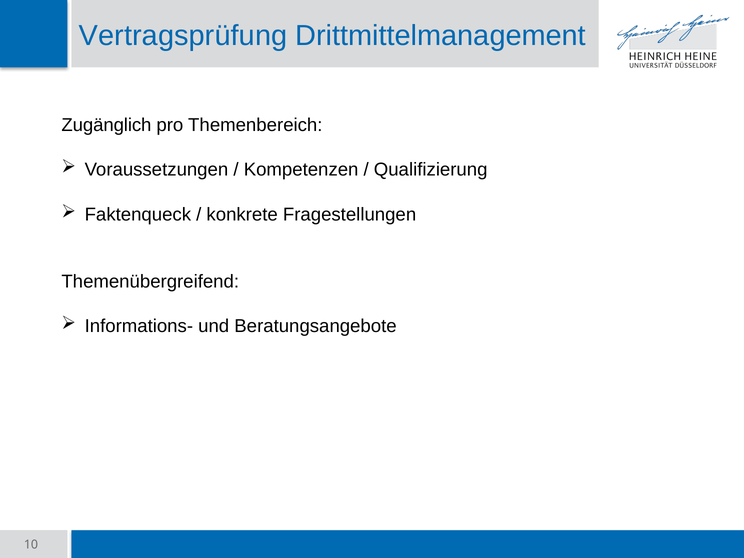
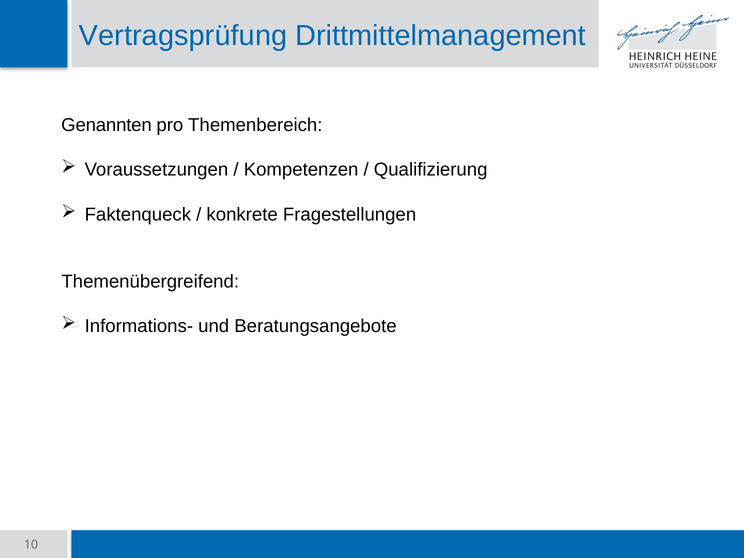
Zugänglich: Zugänglich -> Genannten (106, 125)
